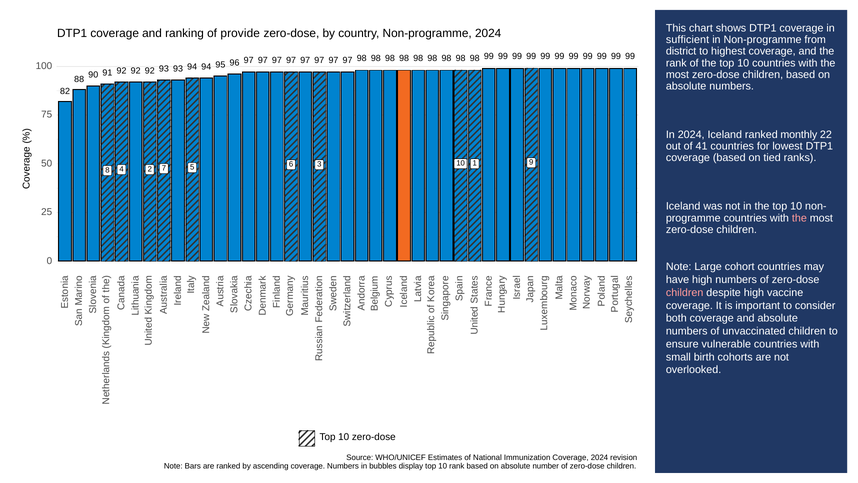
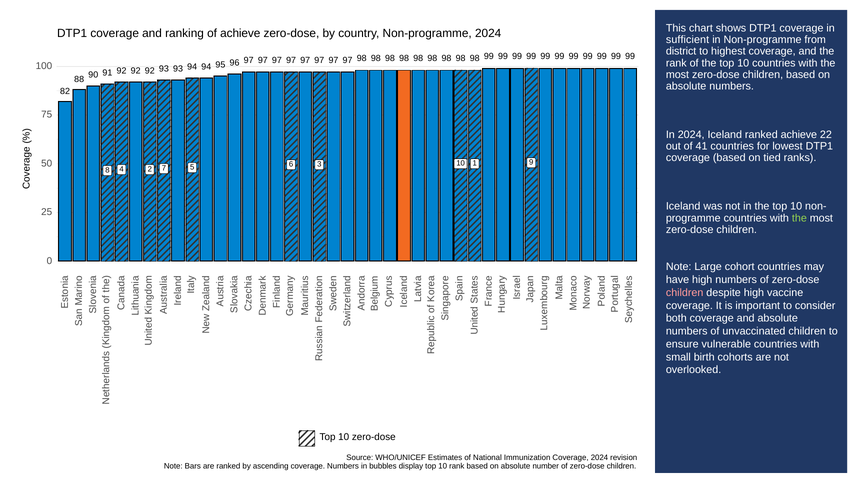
of provide: provide -> achieve (240, 33)
ranked monthly: monthly -> achieve (799, 135)
the colour: pink -> light green (799, 218)
